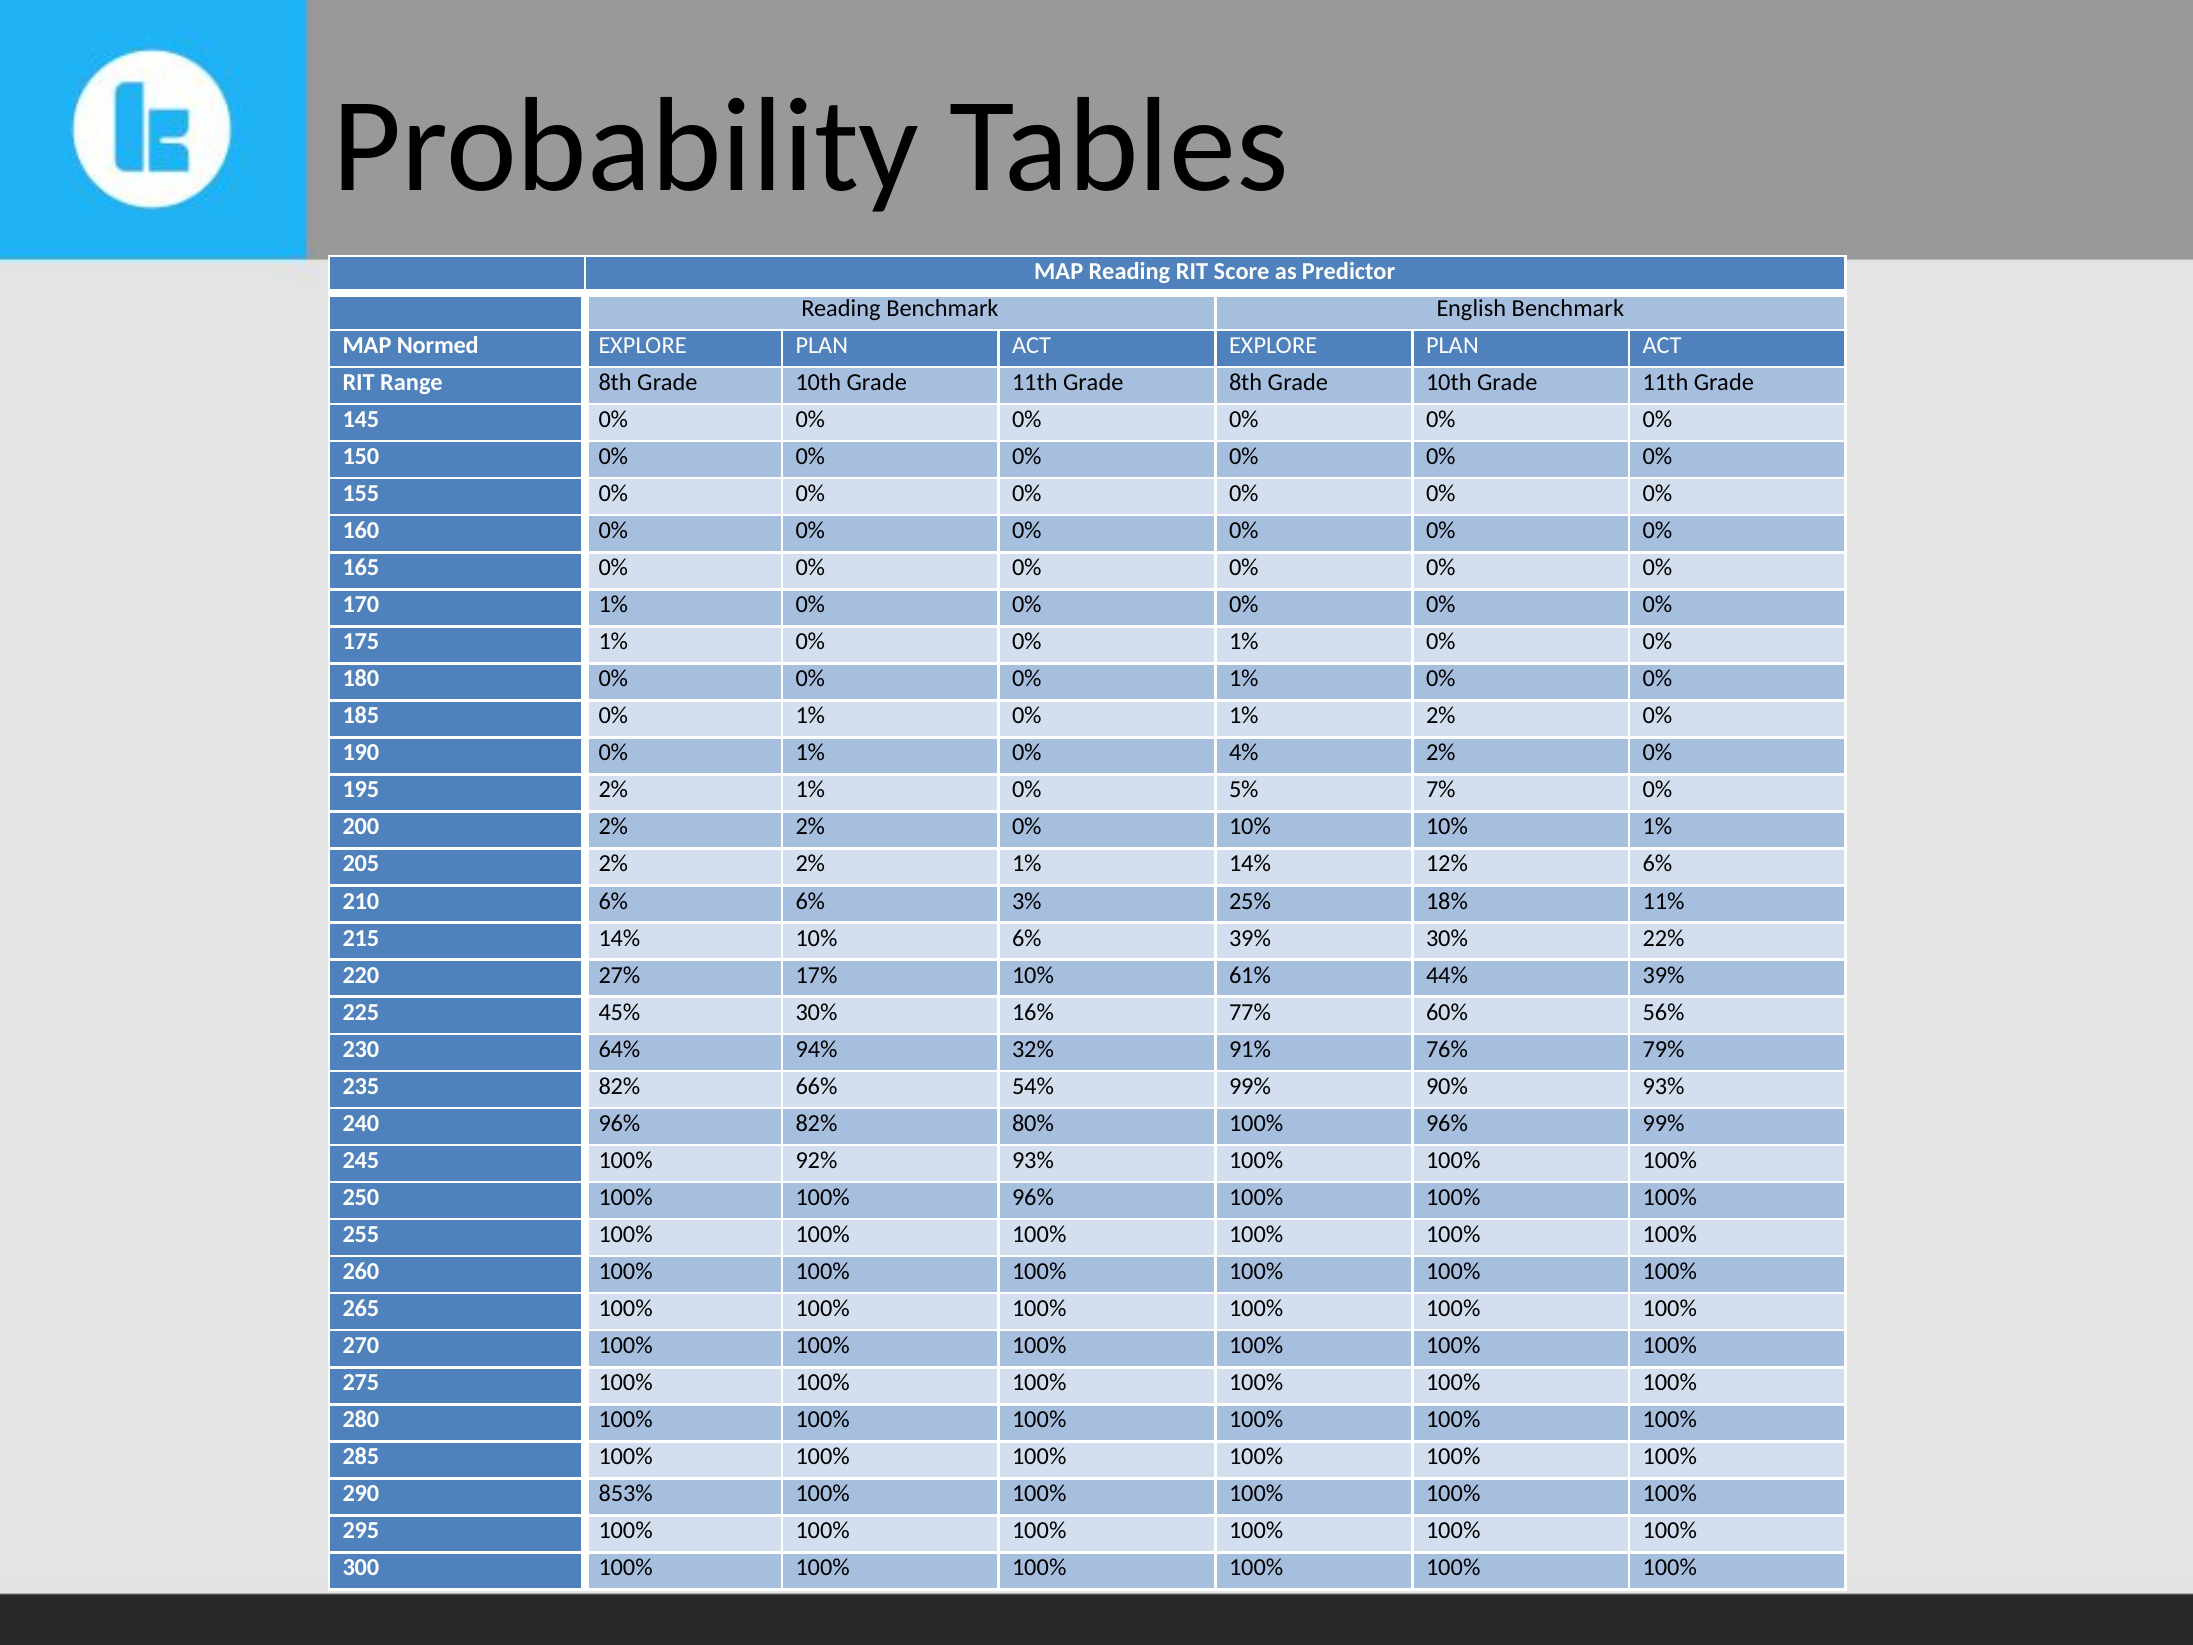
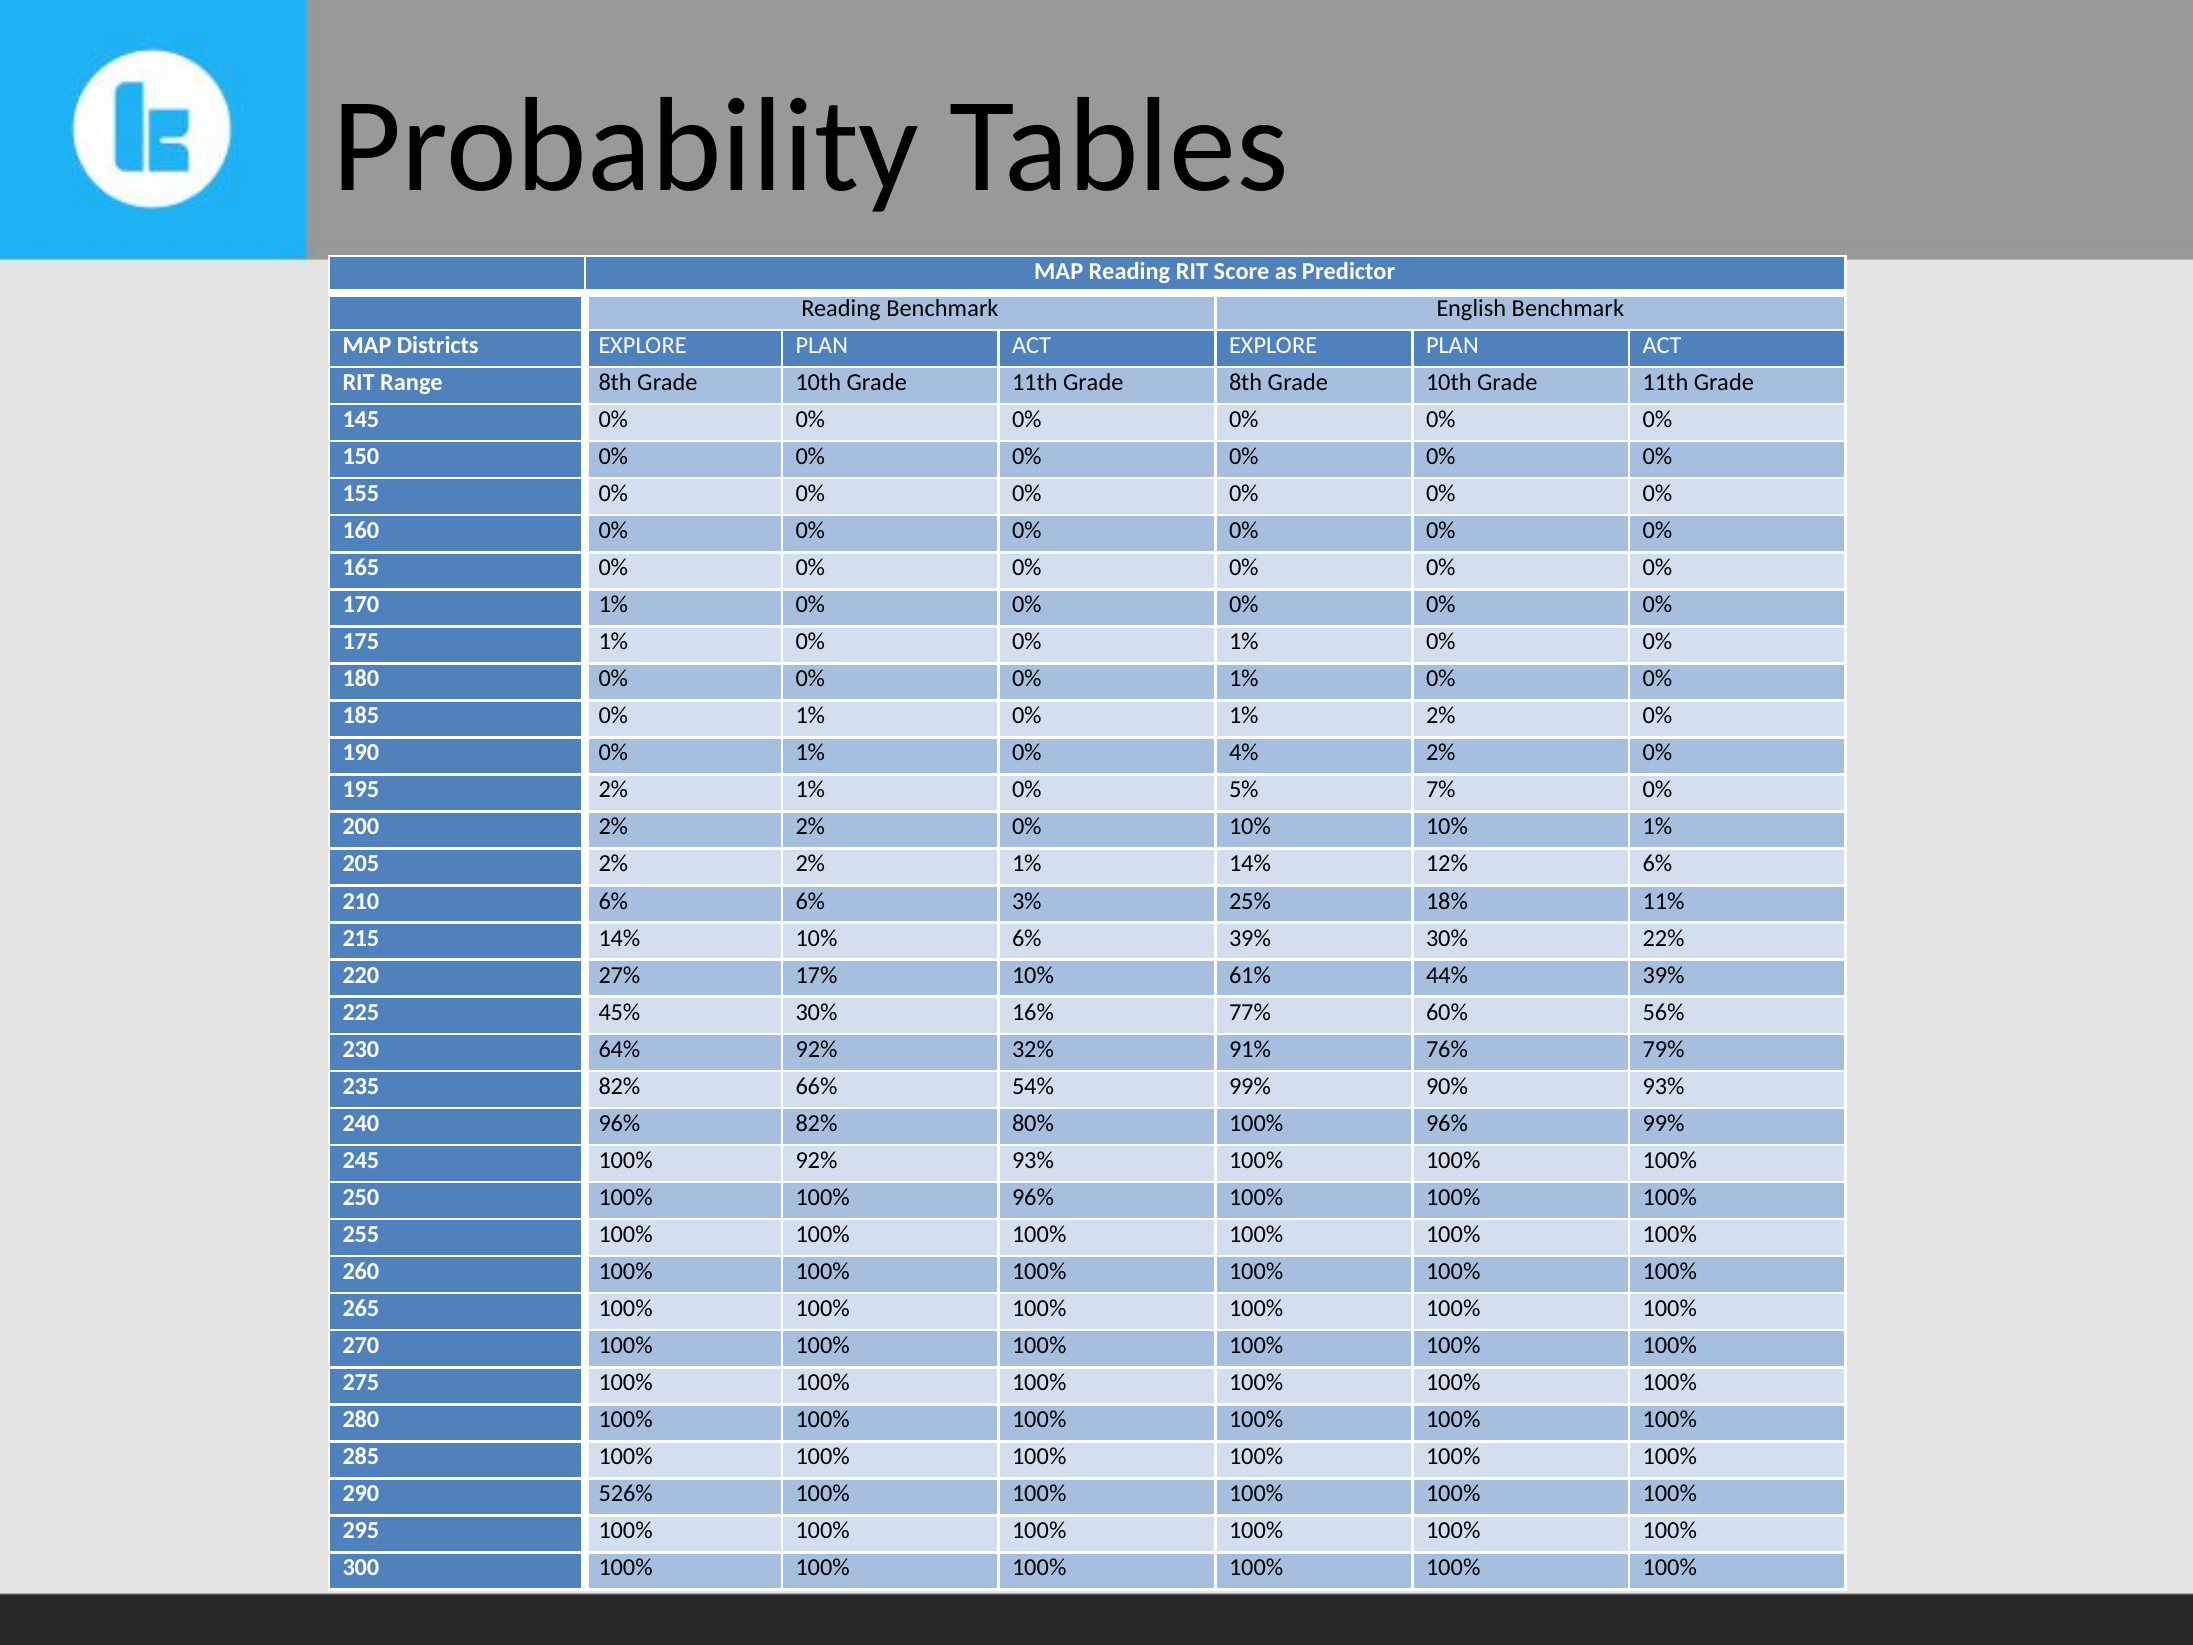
Normed: Normed -> Districts (438, 345)
64% 94%: 94% -> 92% (817, 1049)
853%: 853% -> 526% (626, 1493)
